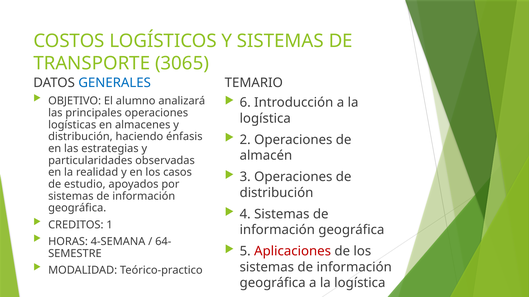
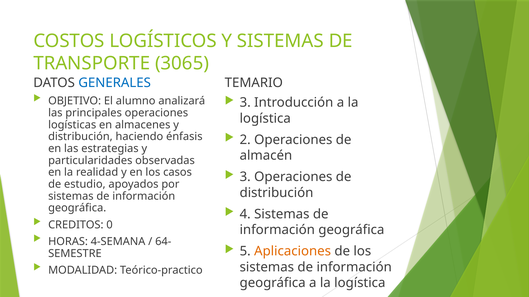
6: 6 -> 3 (245, 103)
1: 1 -> 0 (110, 225)
Aplicaciones colour: red -> orange (293, 252)
